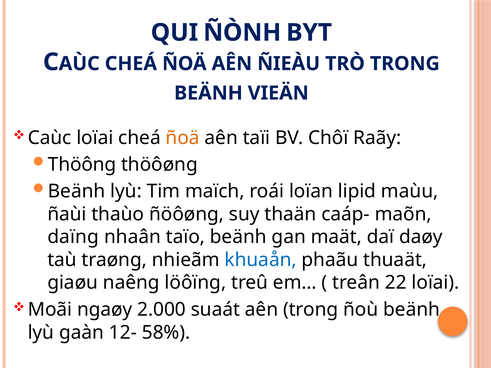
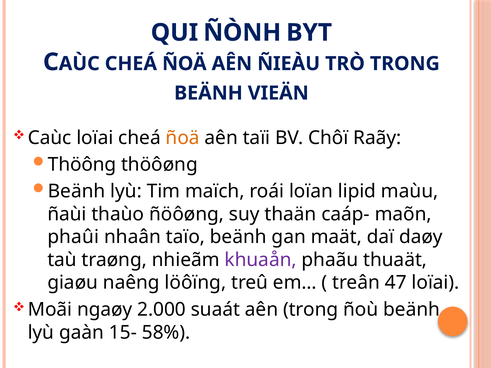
daïng: daïng -> phaûi (73, 237)
khuaån colour: blue -> purple (261, 260)
22: 22 -> 47 (396, 283)
12-: 12- -> 15- (123, 333)
